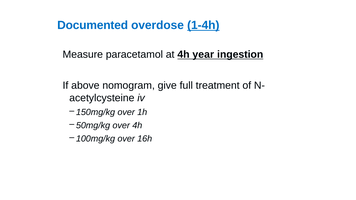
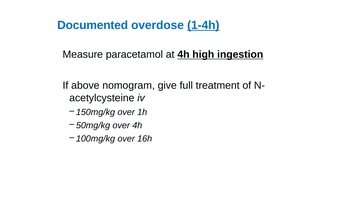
year: year -> high (203, 54)
